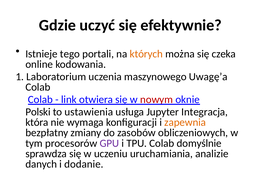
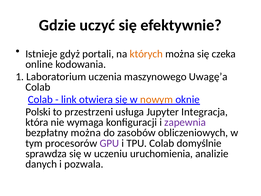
tego: tego -> gdyż (70, 54)
nowym colour: red -> orange (157, 99)
ustawienia: ustawienia -> przestrzeni (89, 112)
zapewnia colour: orange -> purple (185, 122)
bezpłatny zmiany: zmiany -> można (86, 133)
uruchamiania: uruchamiania -> uruchomienia (161, 154)
dodanie: dodanie -> pozwala (84, 164)
